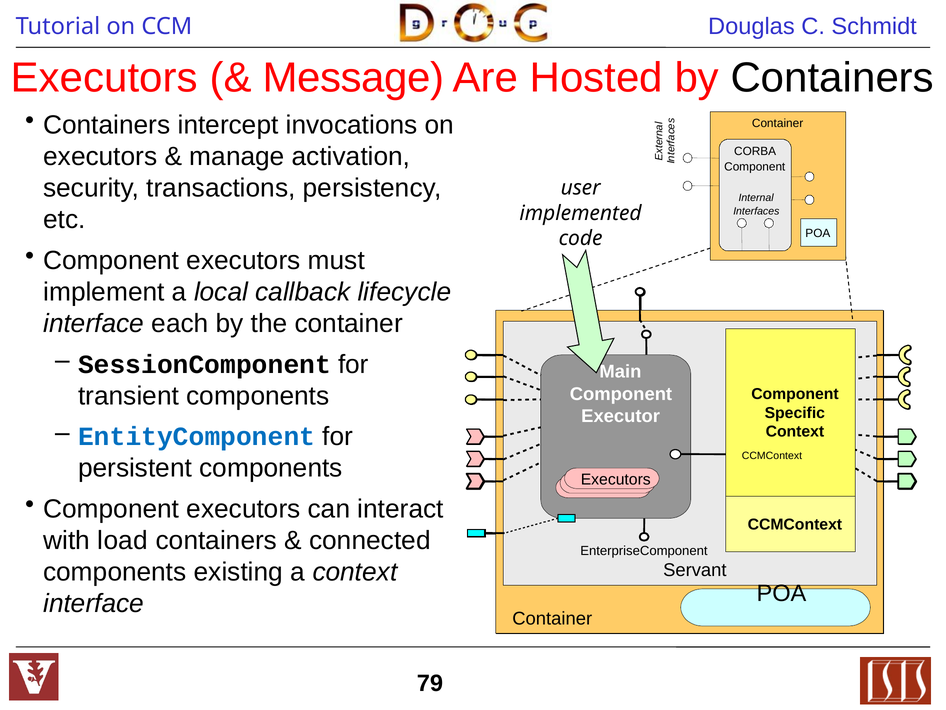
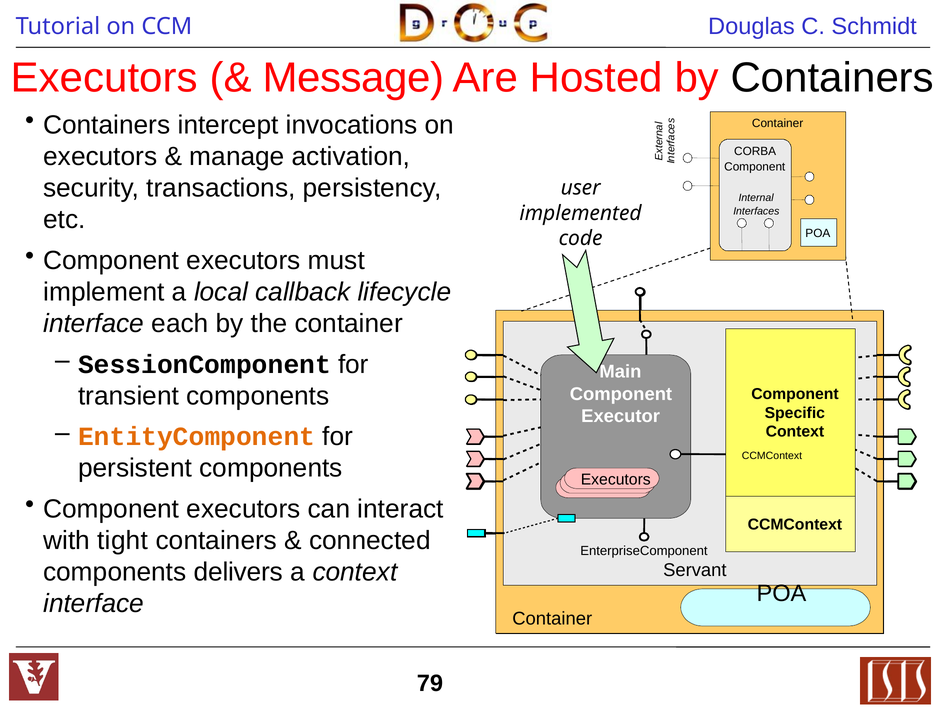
EntityComponent colour: blue -> orange (197, 436)
load: load -> tight (123, 540)
existing: existing -> delivers (238, 572)
